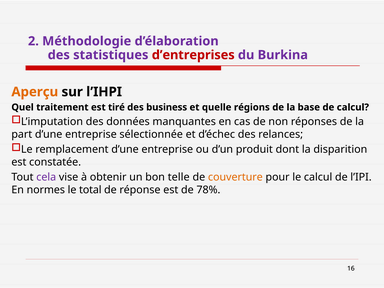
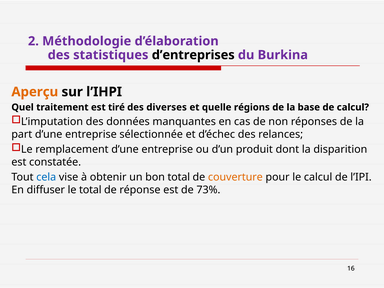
d’entreprises colour: red -> black (193, 55)
business: business -> diverses (167, 107)
cela colour: purple -> blue (46, 177)
bon telle: telle -> total (179, 177)
normes: normes -> diffuser (46, 190)
78%: 78% -> 73% (208, 190)
